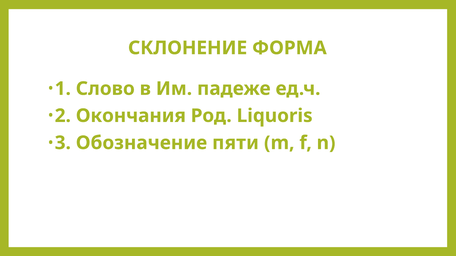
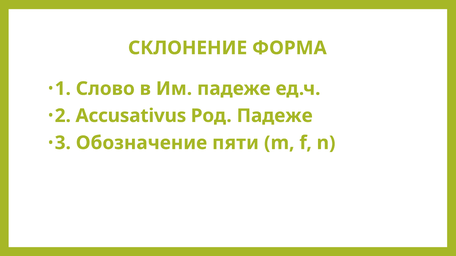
Окончания: Окончания -> Accusativus (131, 116)
Род Liquoris: Liquoris -> Падеже (275, 116)
